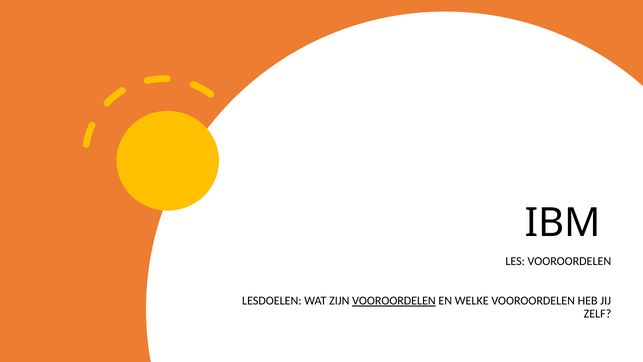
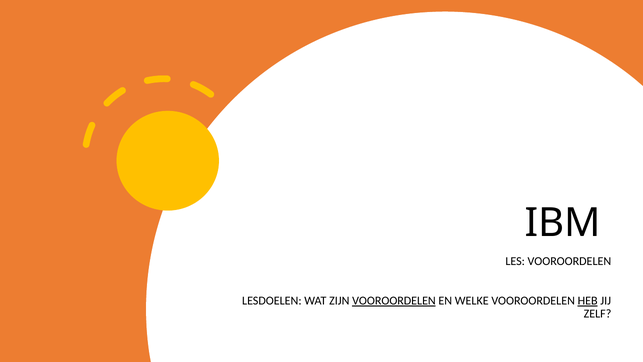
HEB underline: none -> present (588, 301)
